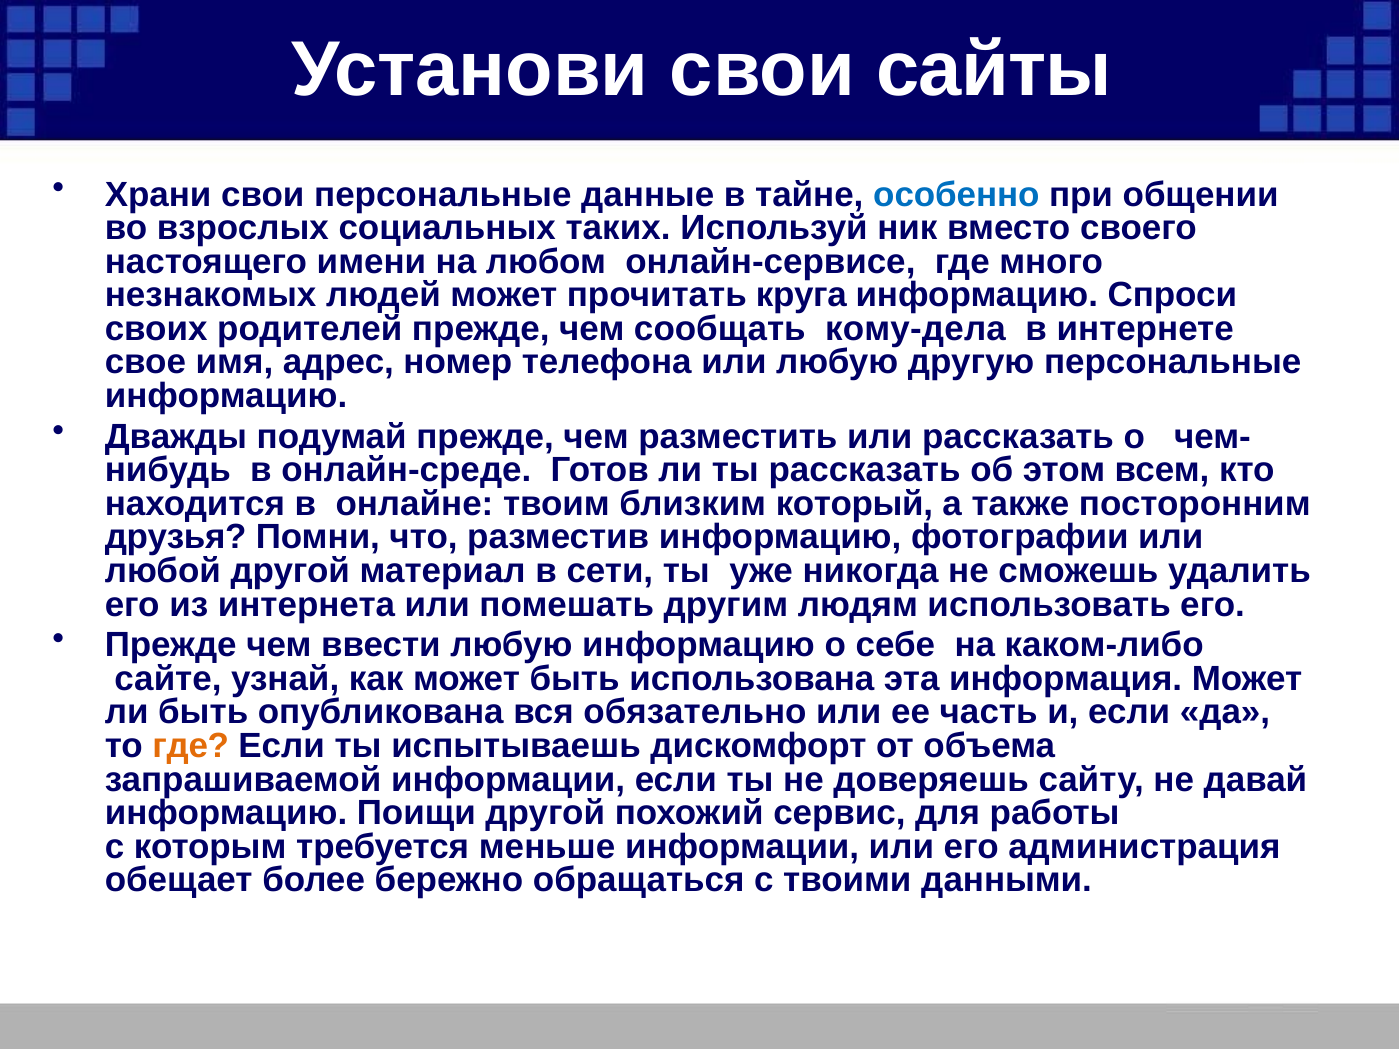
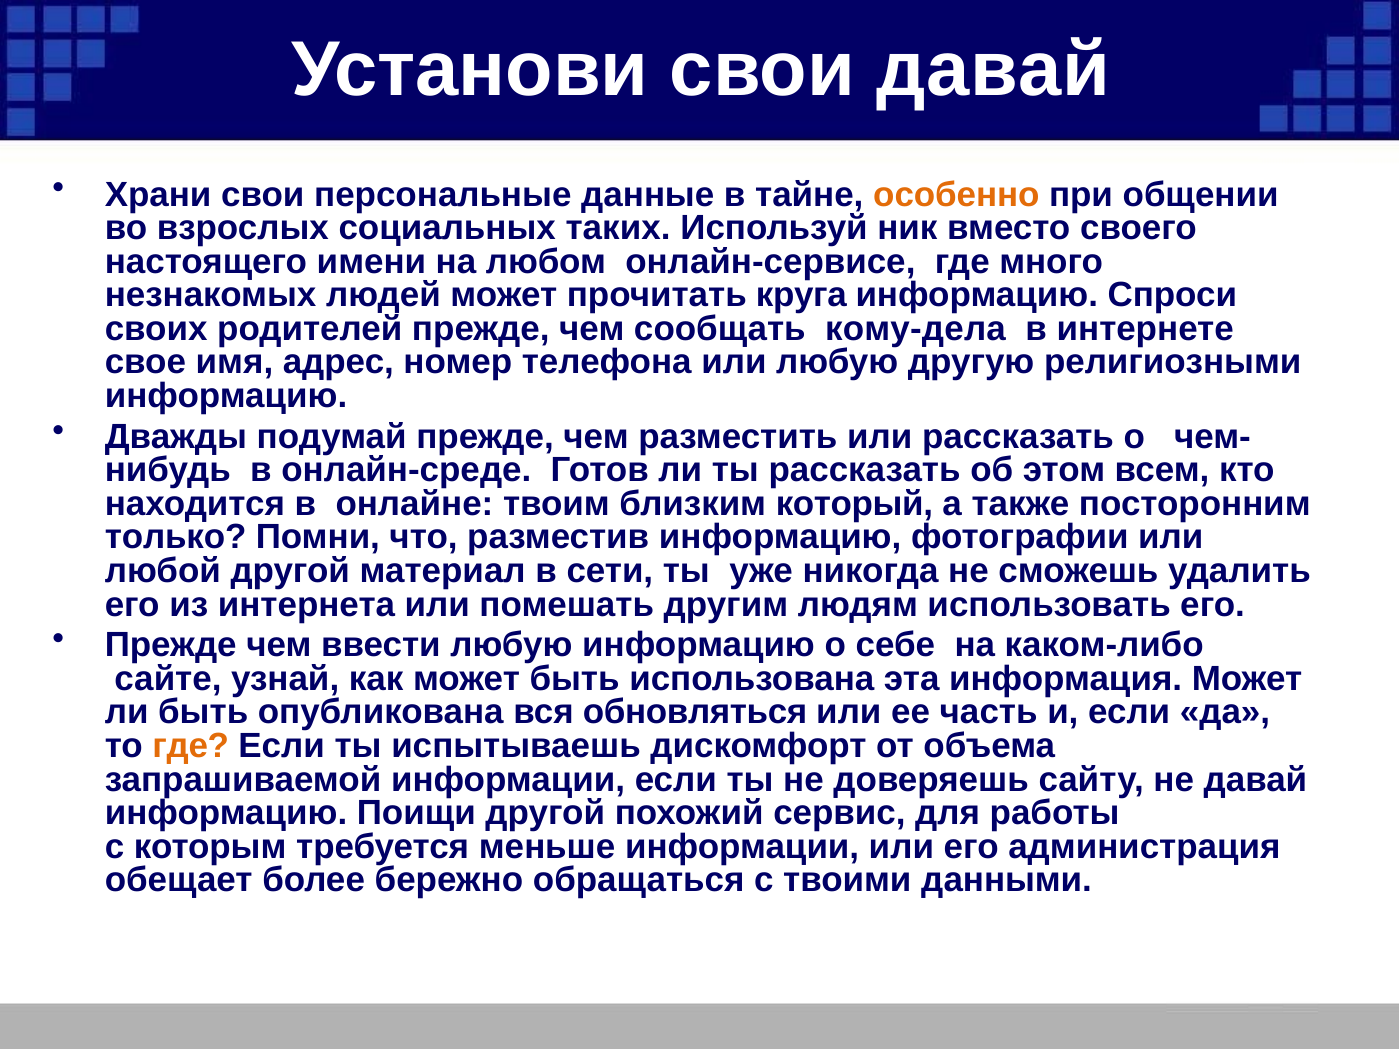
свои сайты: сайты -> давай (993, 69)
особенно colour: blue -> orange (956, 195)
другую персональные: персональные -> религиозными (1173, 362)
друзья: друзья -> только (176, 537)
обязательно: обязательно -> обновляться (695, 712)
